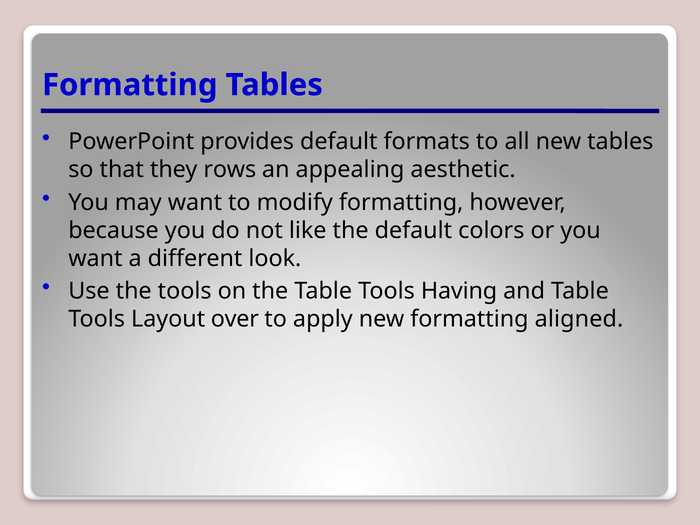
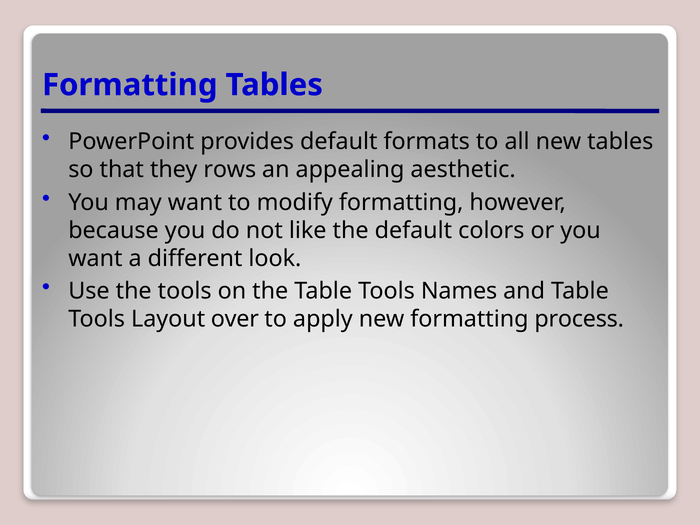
Having: Having -> Names (459, 291)
aligned: aligned -> process (579, 319)
